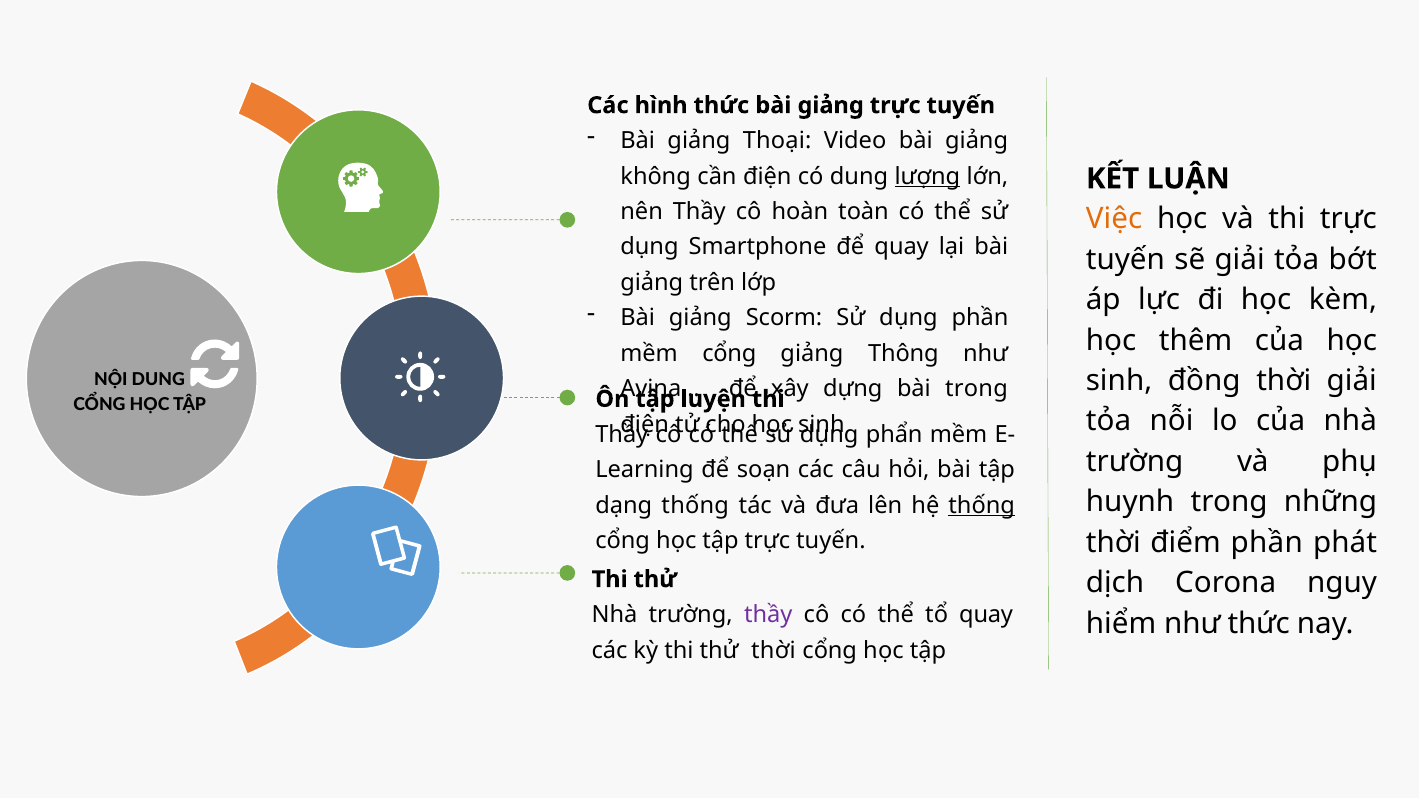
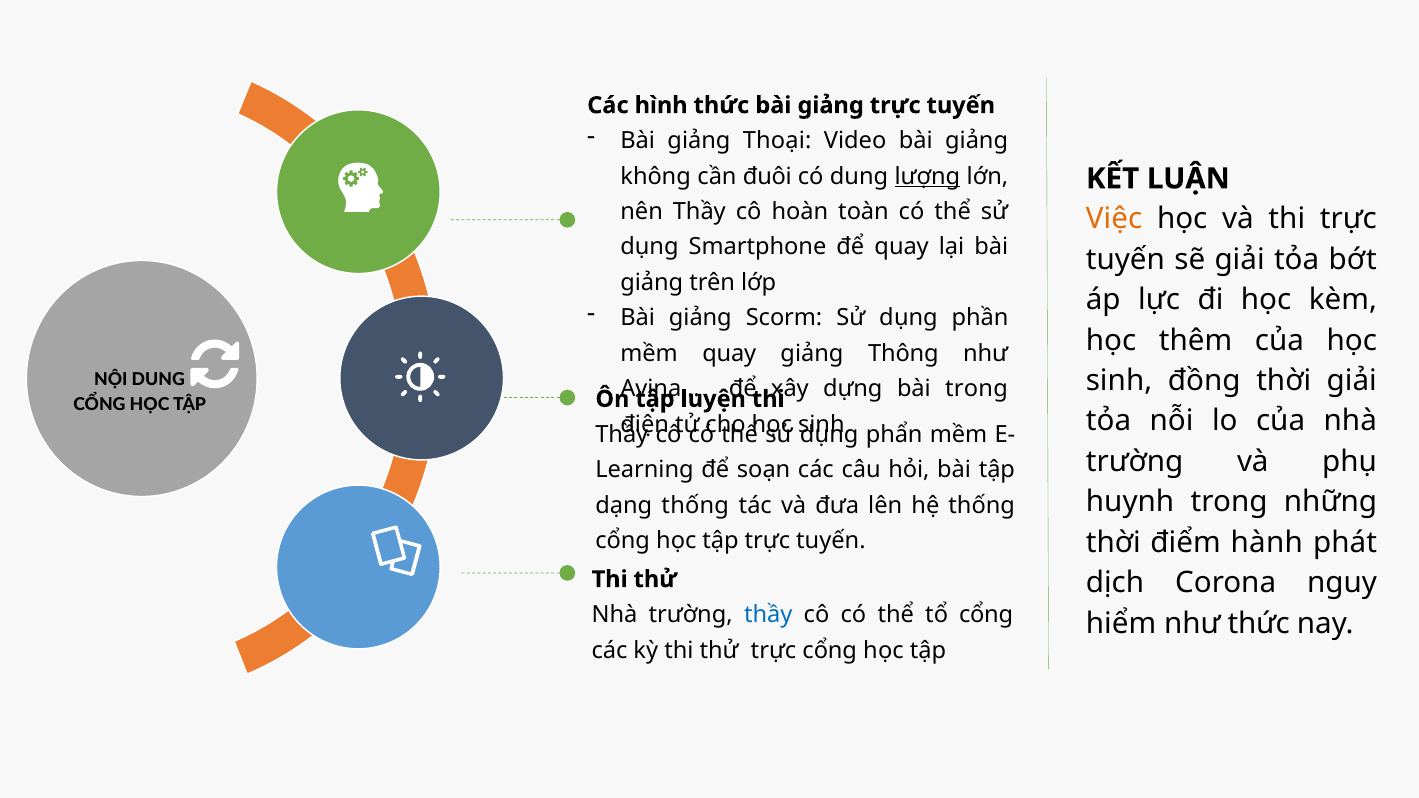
cần điện: điện -> đuôi (767, 176)
mềm cổng: cổng -> quay (729, 354)
thống underline: present -> none (982, 505)
điểm phần: phần -> hành (1267, 543)
thầy colour: purple -> blue (768, 615)
tổ quay: quay -> cổng (986, 615)
thử thời: thời -> trực (774, 650)
